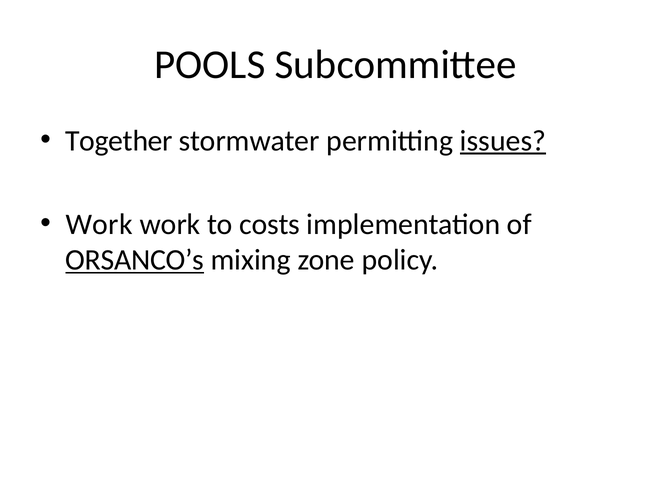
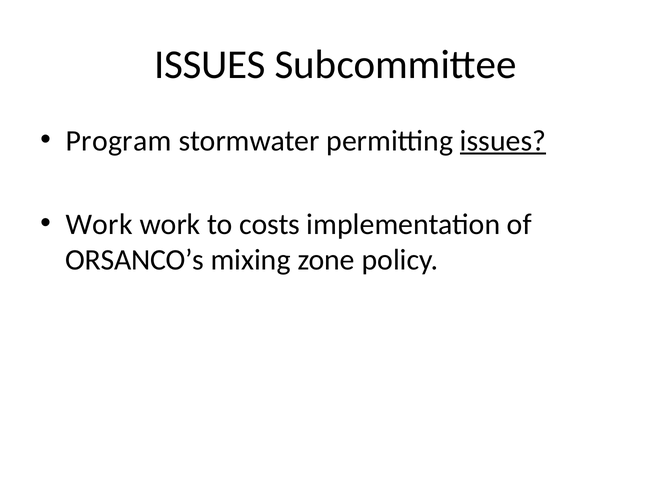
POOLS: POOLS -> ISSUES (210, 65)
Together: Together -> Program (119, 141)
ORSANCO’s underline: present -> none (135, 260)
